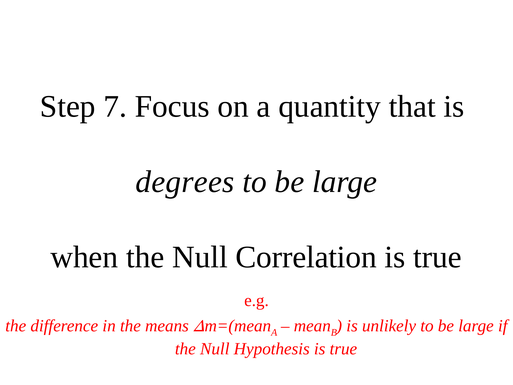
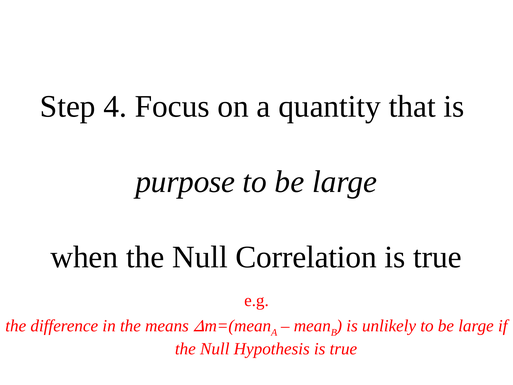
7: 7 -> 4 (115, 106)
degrees: degrees -> purpose (185, 182)
